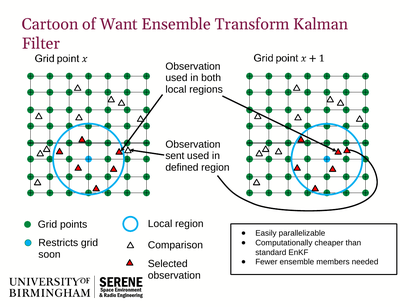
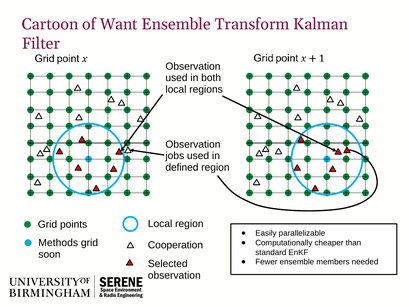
sent: sent -> jobs (175, 156)
Restricts: Restricts -> Methods (58, 243)
Comparison: Comparison -> Cooperation (175, 245)
